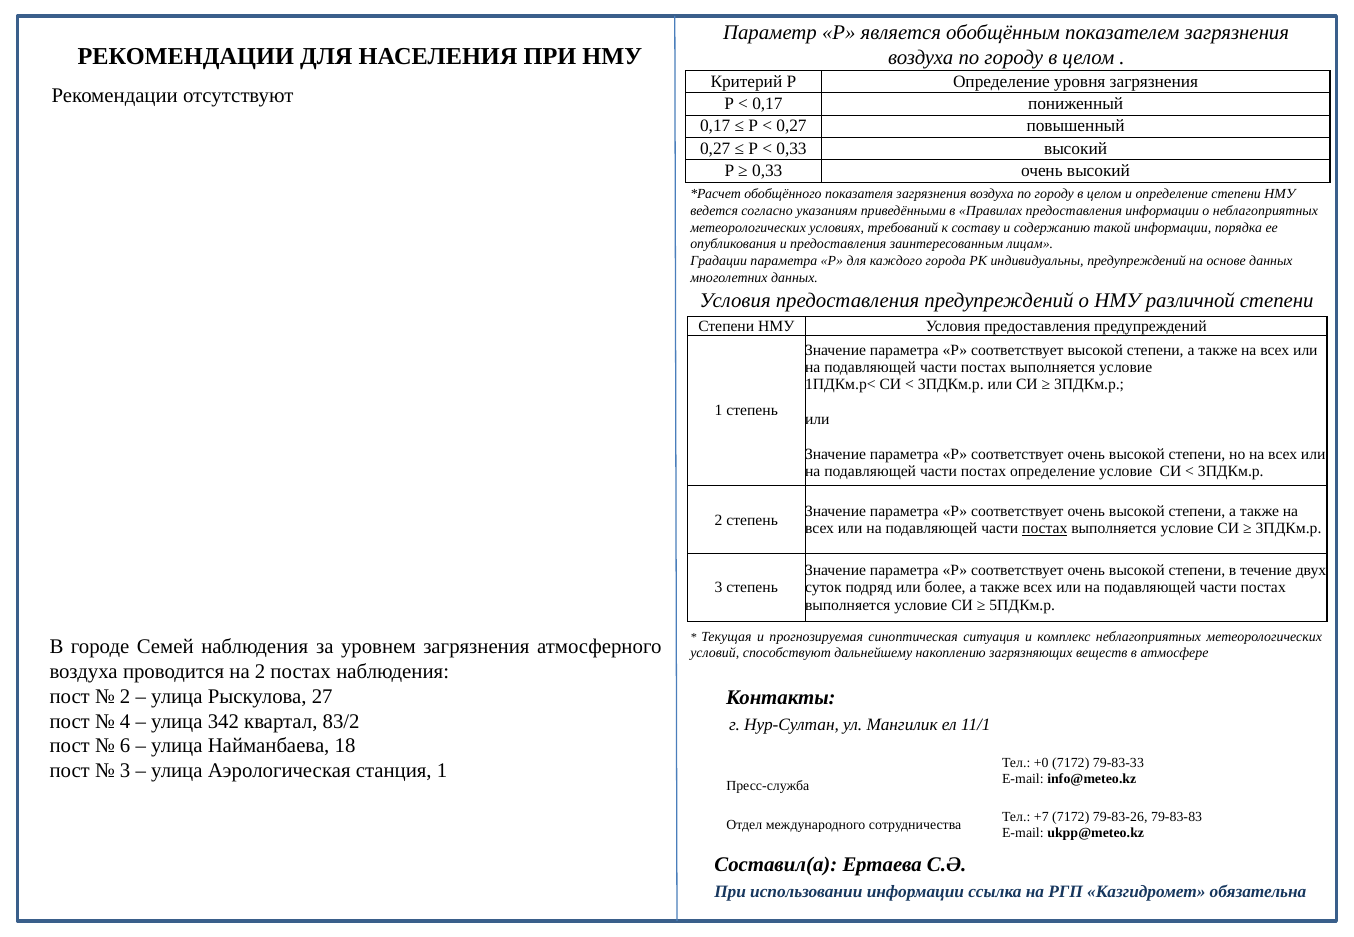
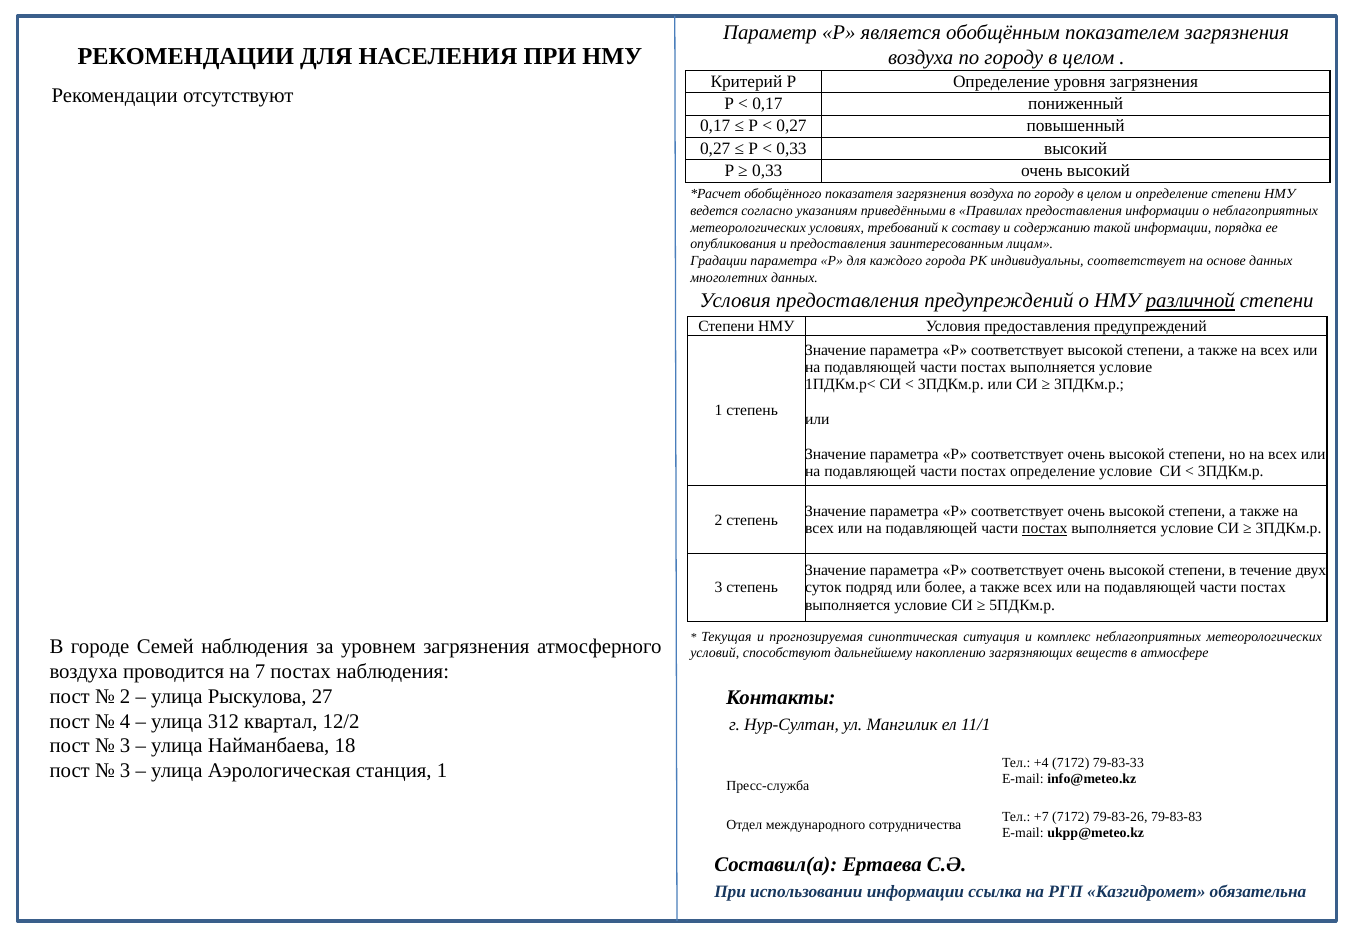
индивидуальны предупреждений: предупреждений -> соответствует (1136, 261)
различной underline: none -> present (1190, 301)
на 2: 2 -> 7 (260, 671)
342: 342 -> 312 (223, 721)
83/2: 83/2 -> 12/2 (341, 721)
6: 6 -> 3 (125, 746)
+0: +0 -> +4 (1041, 764)
